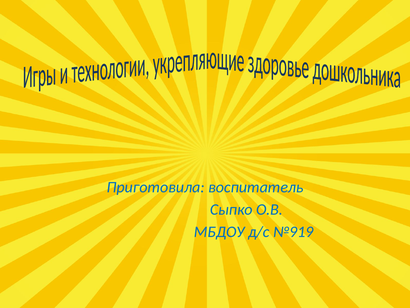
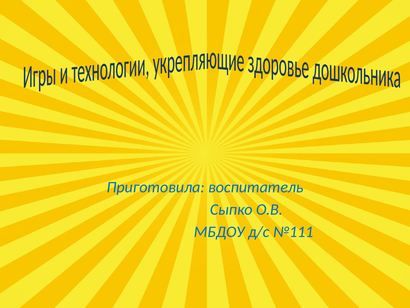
№919: №919 -> №111 (293, 232)
